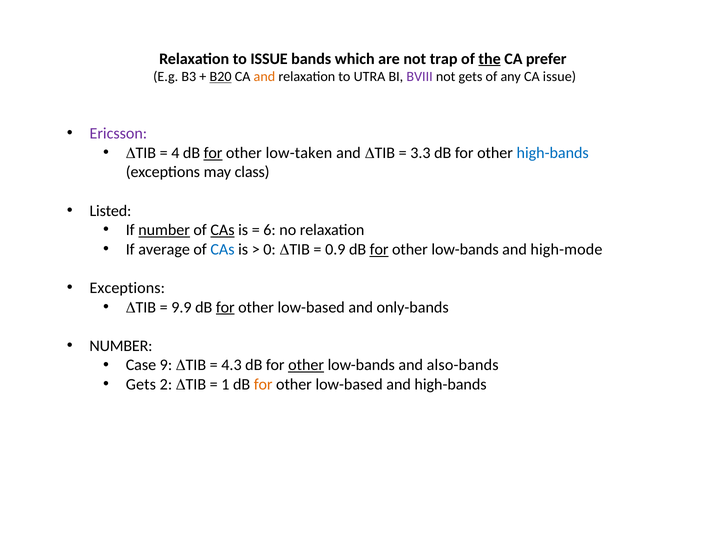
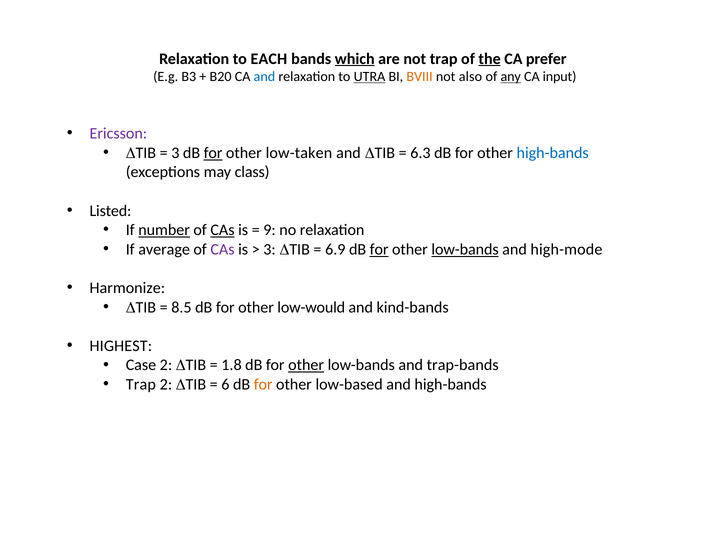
to ISSUE: ISSUE -> EACH (269, 59)
which underline: none -> present (355, 59)
B20 underline: present -> none (221, 77)
and colour: orange -> blue (264, 77)
UTRA underline: none -> present (370, 77)
BVIII colour: purple -> orange (420, 77)
not gets: gets -> also (470, 77)
any underline: none -> present (511, 77)
CA issue: issue -> input (560, 77)
4: 4 -> 3 (175, 153)
3.3: 3.3 -> 6.3 (420, 153)
6: 6 -> 9 (270, 230)
CAs colour: blue -> purple (222, 249)
0: 0 -> 3 (270, 249)
0.9: 0.9 -> 6.9 (335, 249)
low-bands underline: none -> present (465, 249)
Exceptions: Exceptions -> Harmonize (127, 288)
9.9: 9.9 -> 8.5 (181, 307)
for underline: present -> none (225, 307)
low-based: low-based -> low-would (311, 307)
only-bands: only-bands -> kind-bands (413, 307)
NUMBER: NUMBER -> HIGHEST (121, 346)
Case 9: 9 -> 2 (166, 365)
4.3: 4.3 -> 1.8 (232, 365)
also-bands: also-bands -> trap-bands (463, 365)
Gets: Gets -> Trap (141, 384)
1: 1 -> 6 (225, 384)
